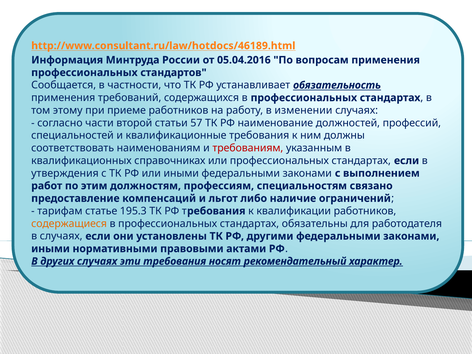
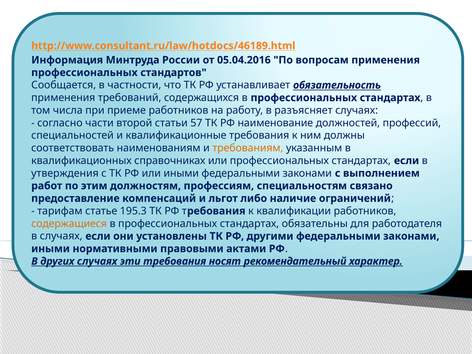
этому: этому -> числа (68, 110)
изменении: изменении -> разъясняет (303, 110)
требованиям colour: red -> orange (248, 148)
